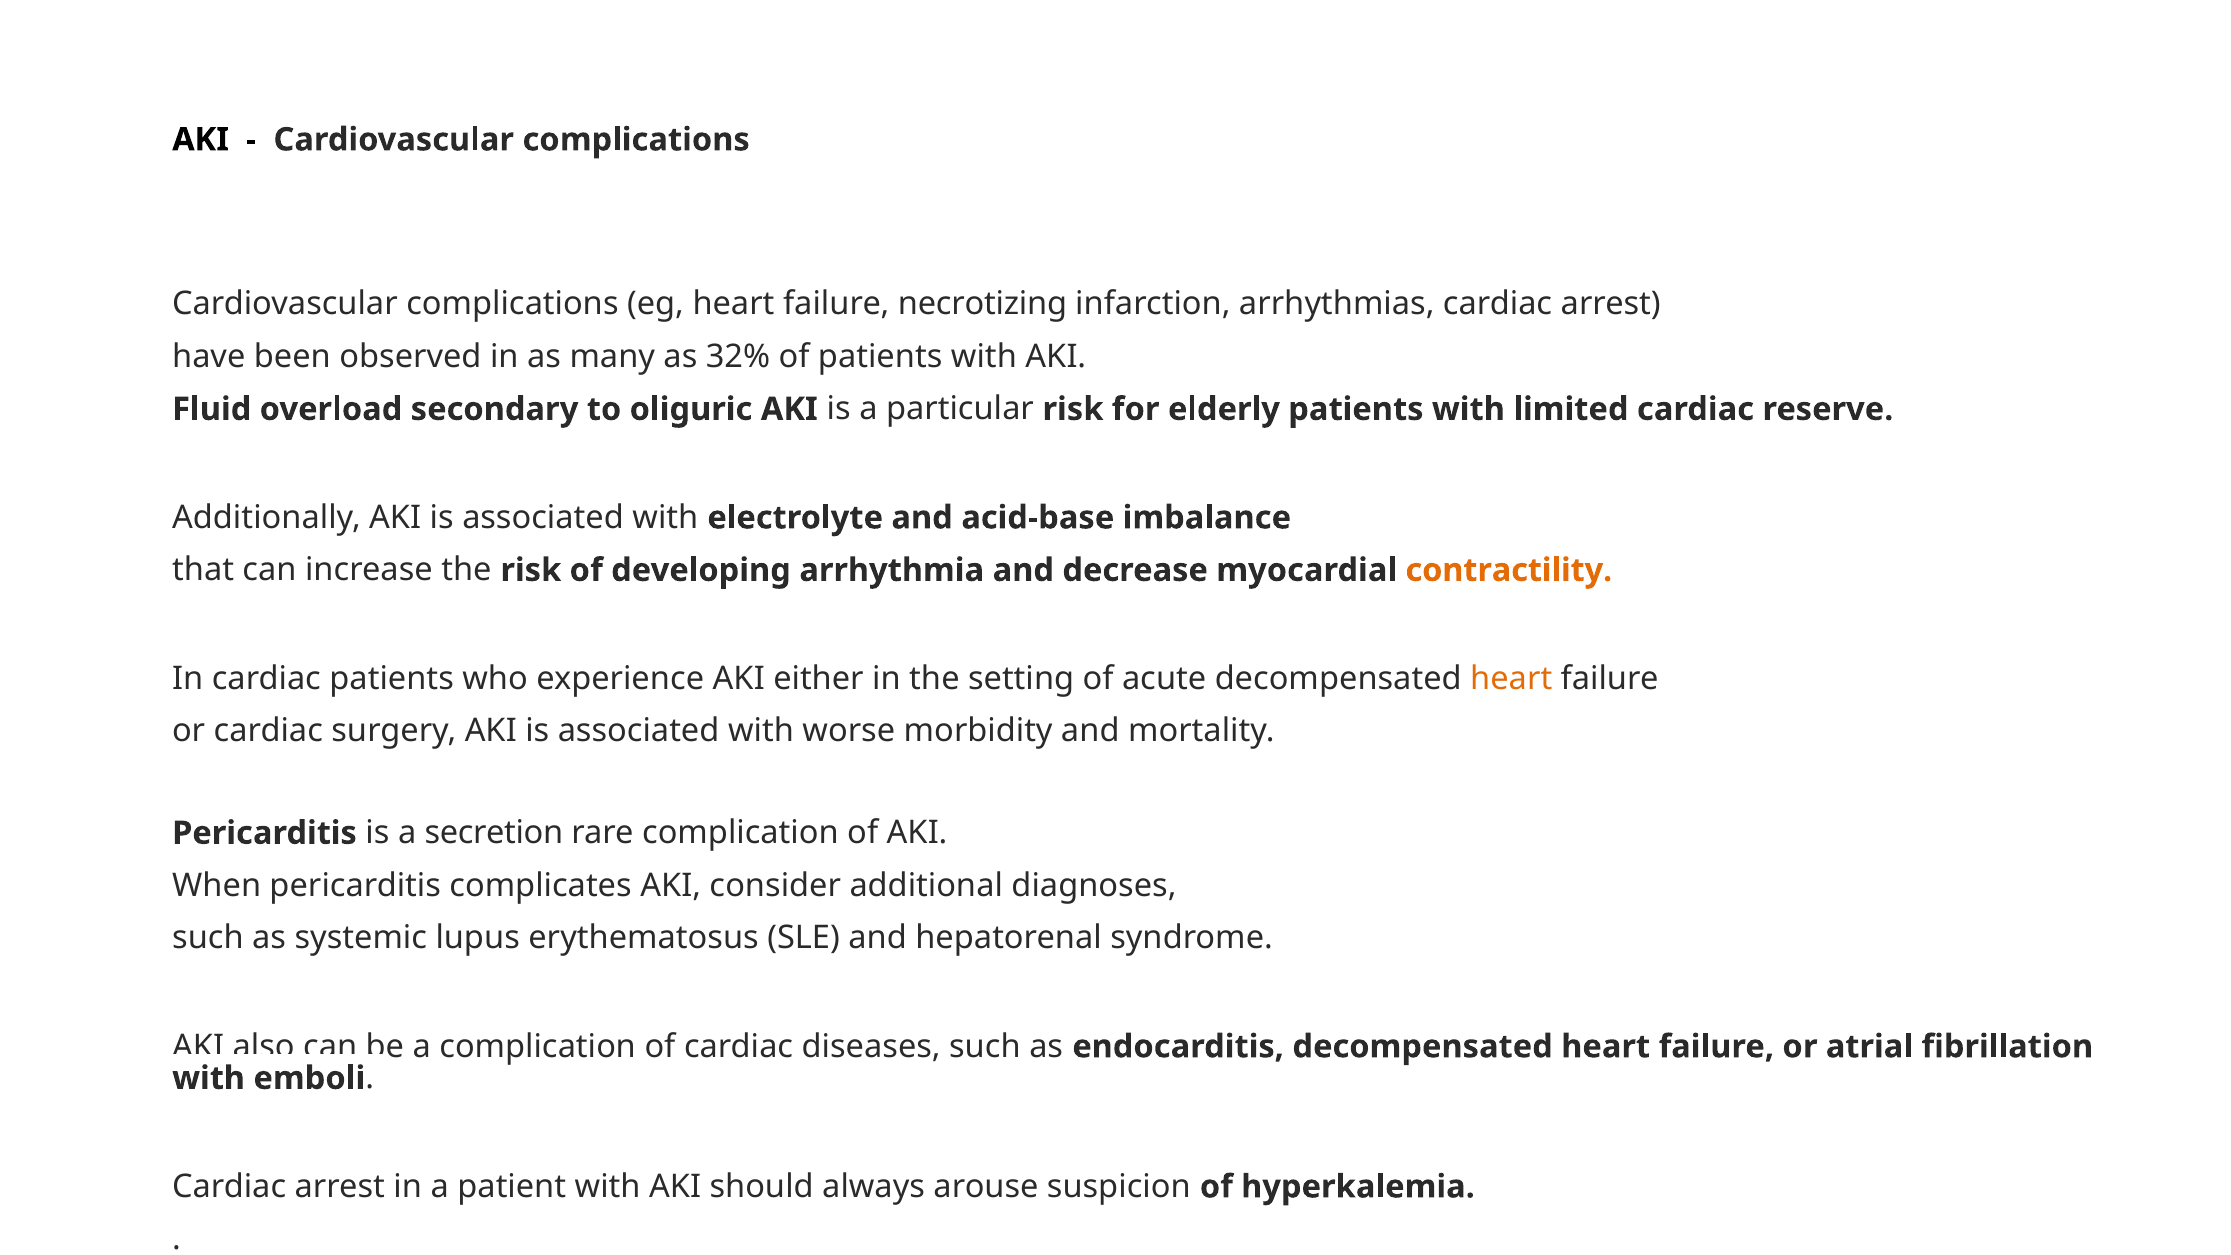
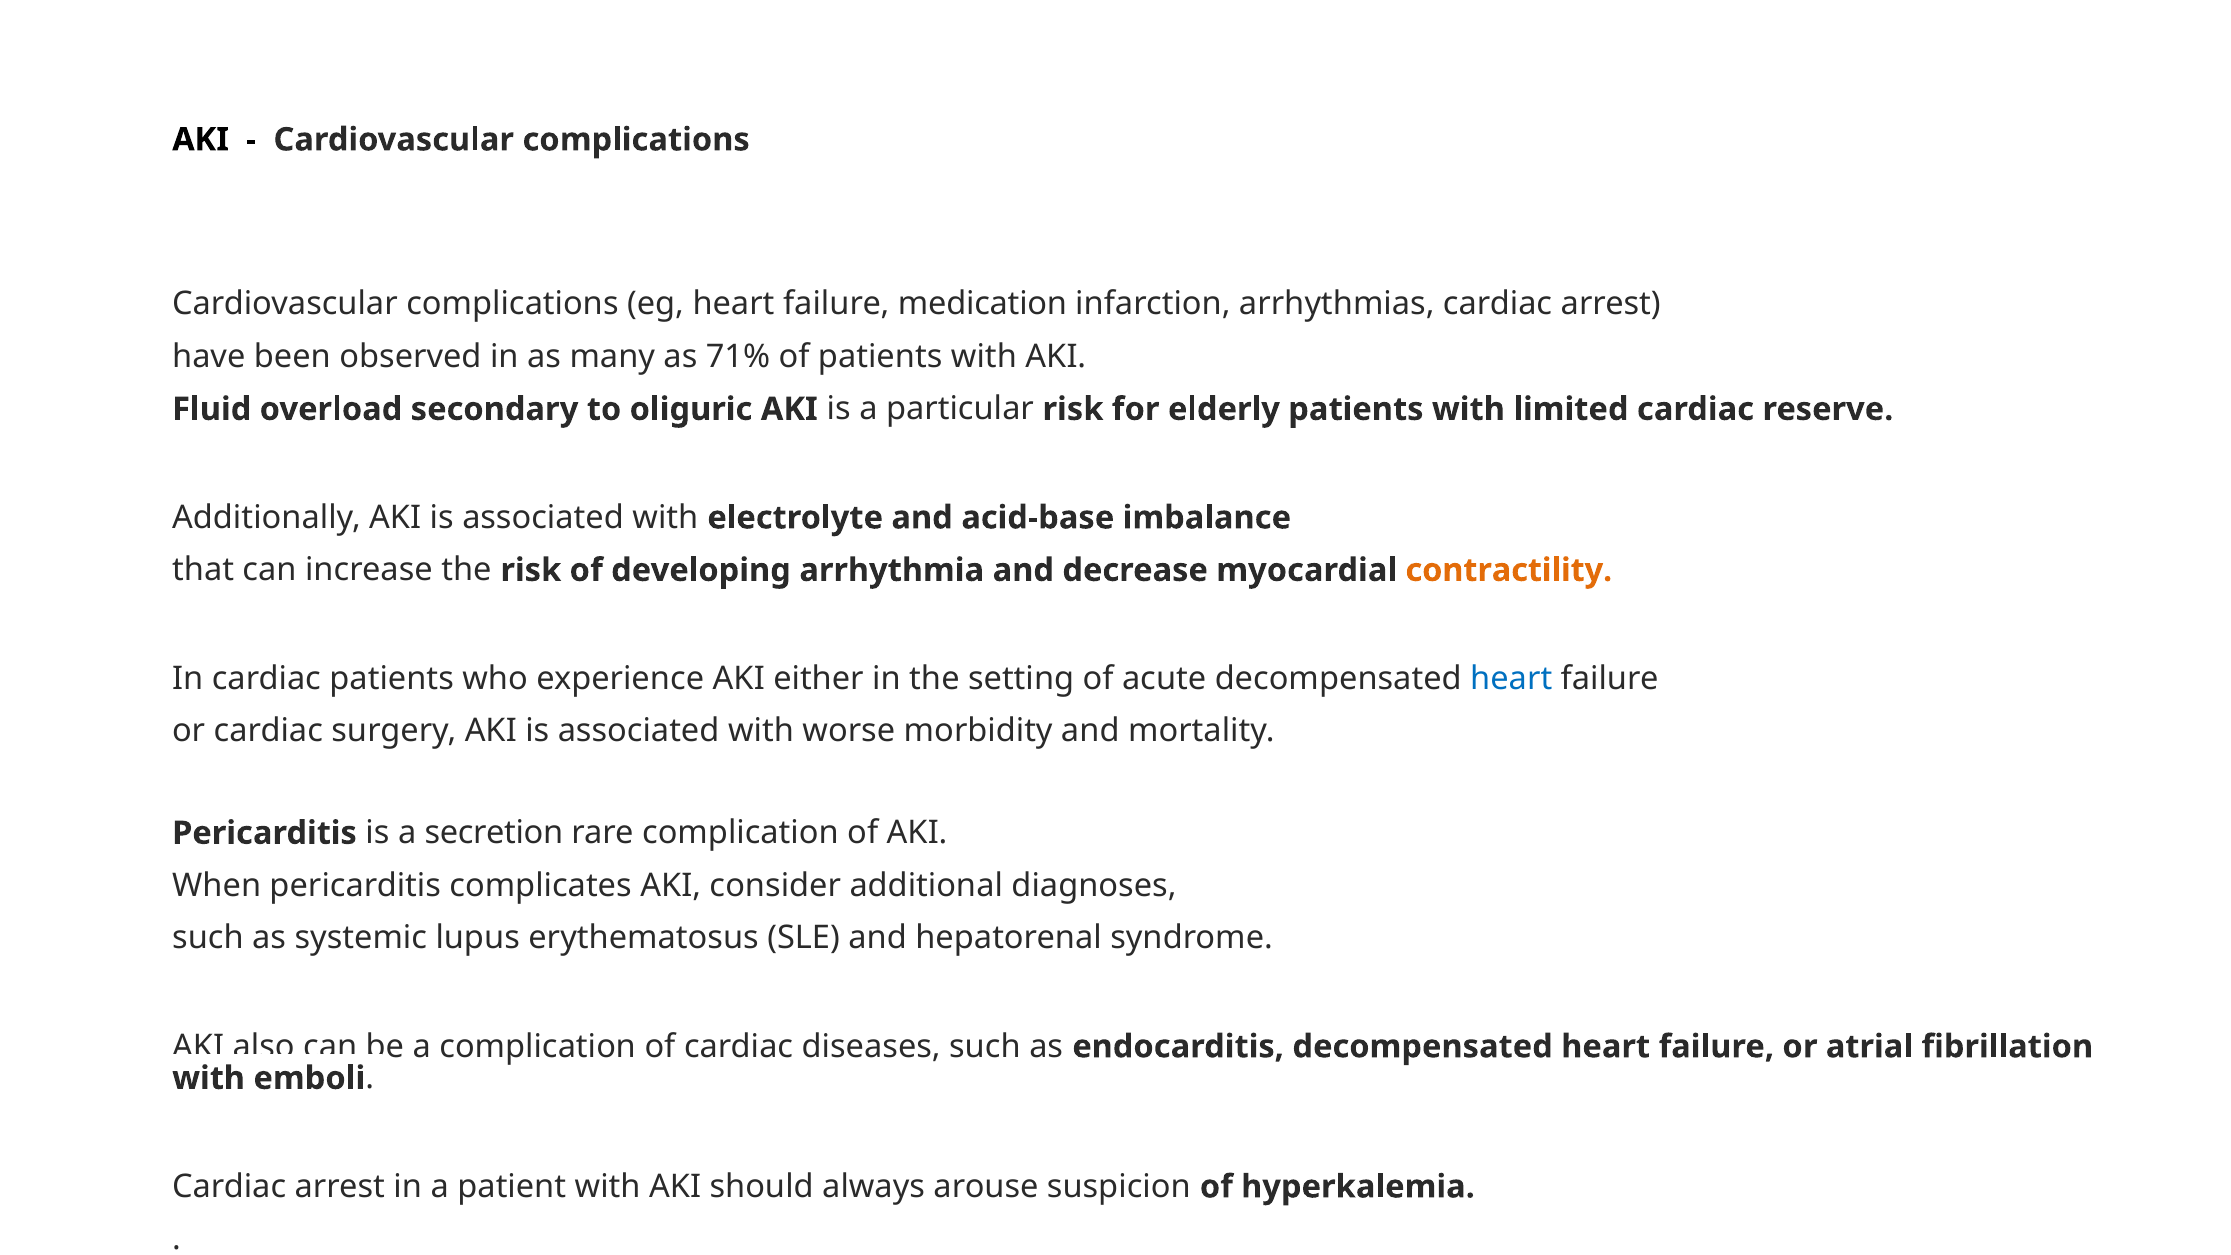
necrotizing: necrotizing -> medication (982, 304)
32%: 32% -> 71% (738, 357)
heart colour: orange -> blue (1511, 679)
